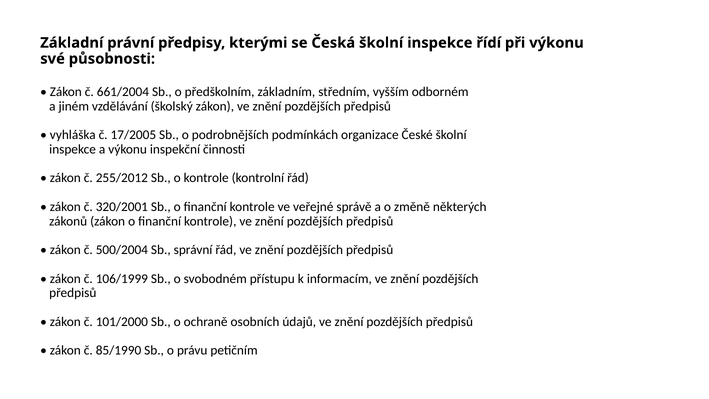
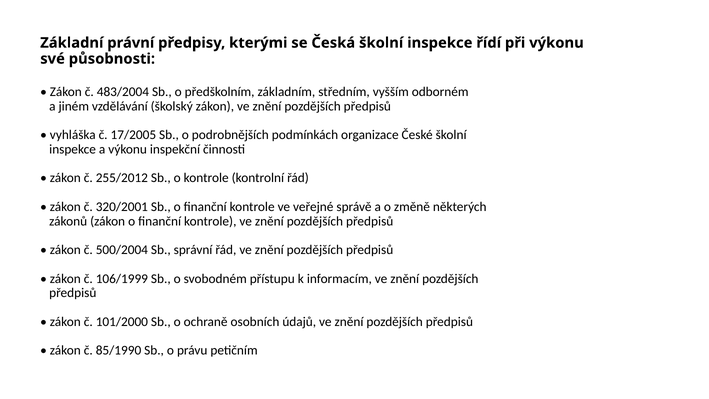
661/2004: 661/2004 -> 483/2004 (123, 92)
